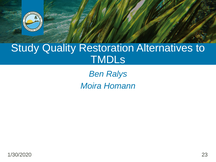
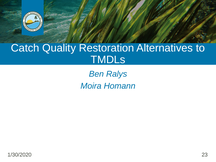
Study: Study -> Catch (25, 48)
